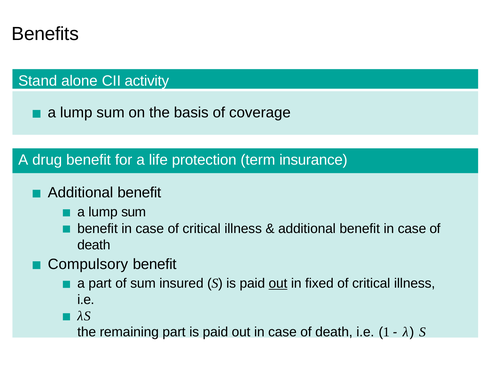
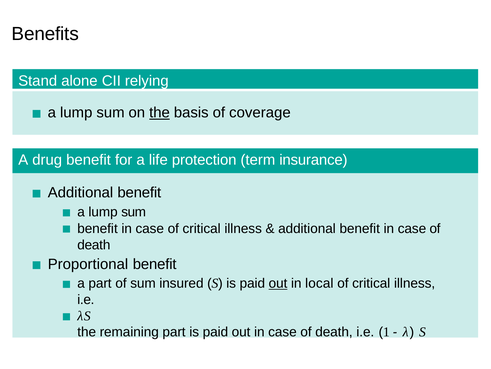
activity: activity -> relying (147, 81)
the underline: none -> present (159, 113)
Compulsory: Compulsory -> Proportional (88, 264)
fixed: fixed -> local (319, 283)
